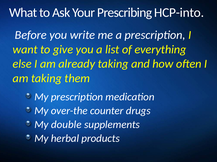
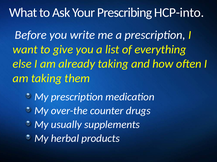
double: double -> usually (66, 125)
